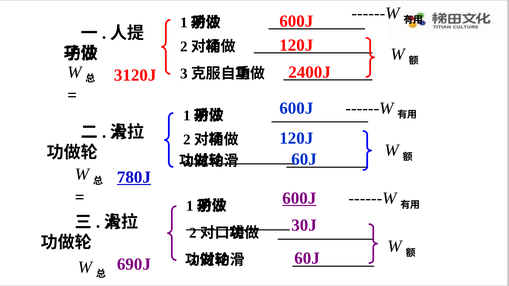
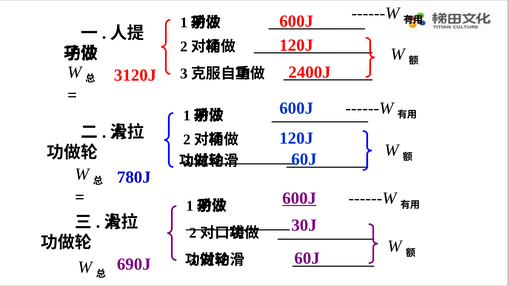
780J underline: present -> none (134, 177)
